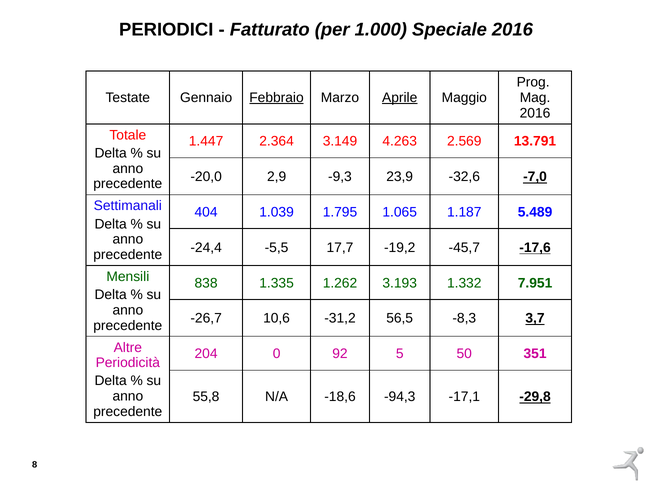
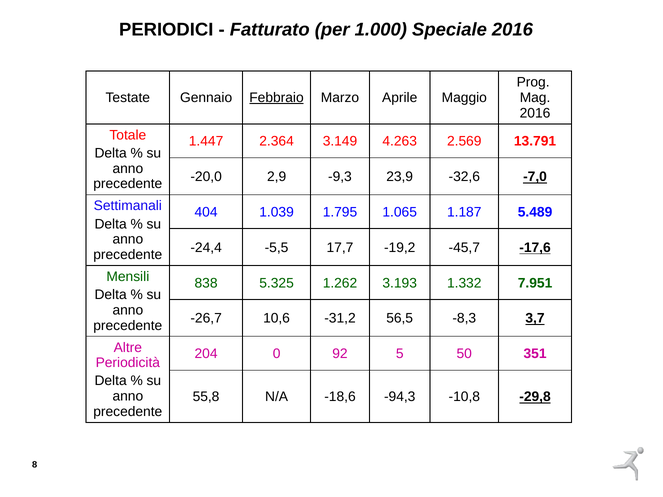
Aprile underline: present -> none (400, 98)
1.335: 1.335 -> 5.325 (277, 283)
-17,1: -17,1 -> -10,8 (464, 397)
